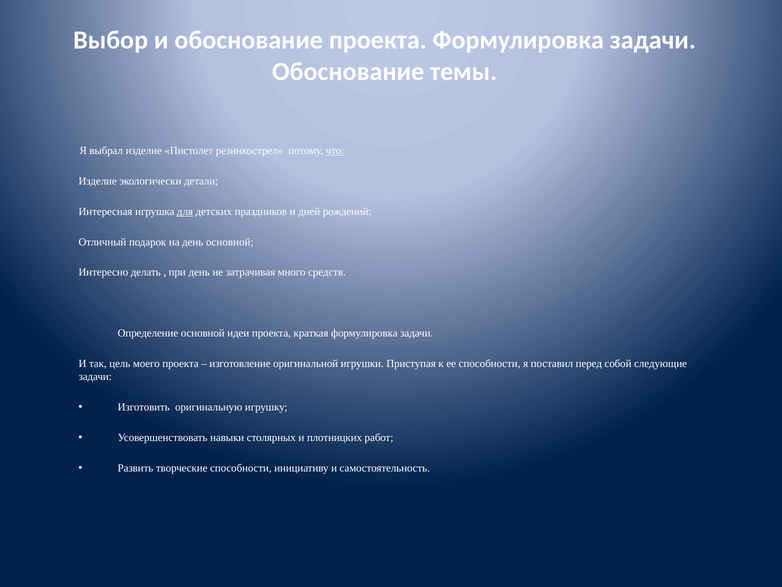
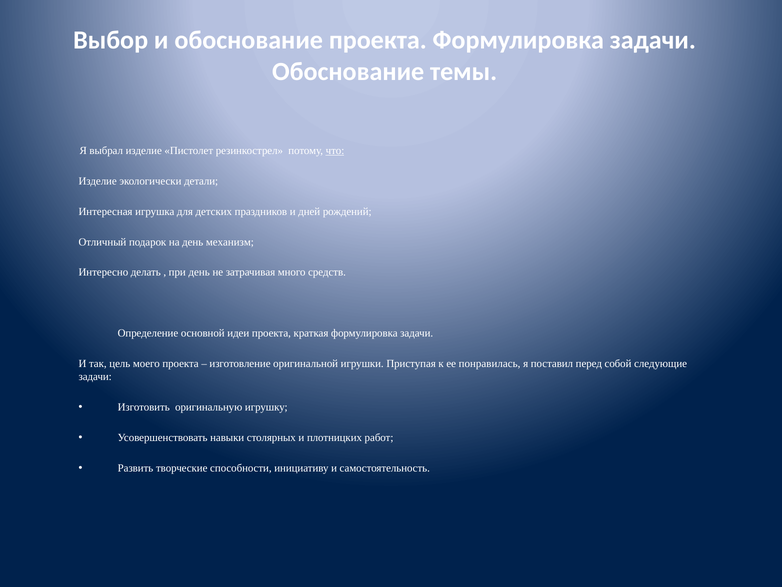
для underline: present -> none (185, 211)
день основной: основной -> механизм (230, 242)
ее способности: способности -> понравилась (490, 363)
